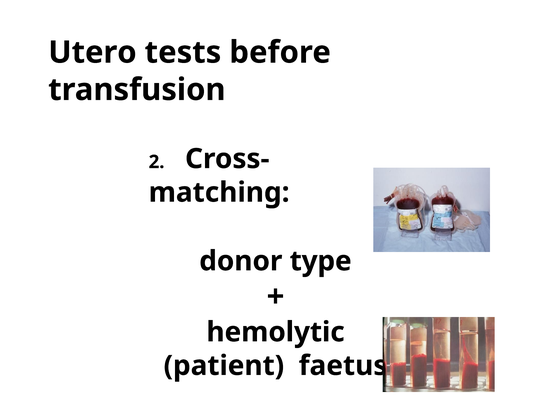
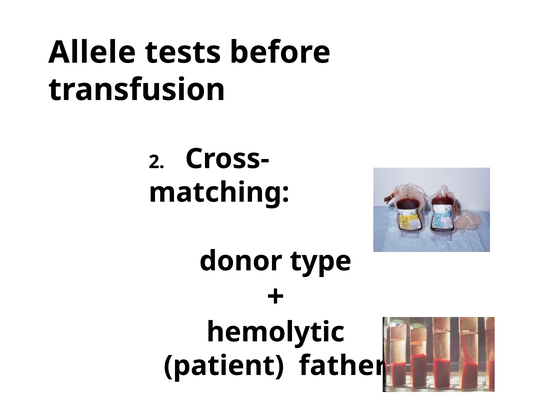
Utero: Utero -> Allele (92, 52)
faetus: faetus -> father (343, 366)
